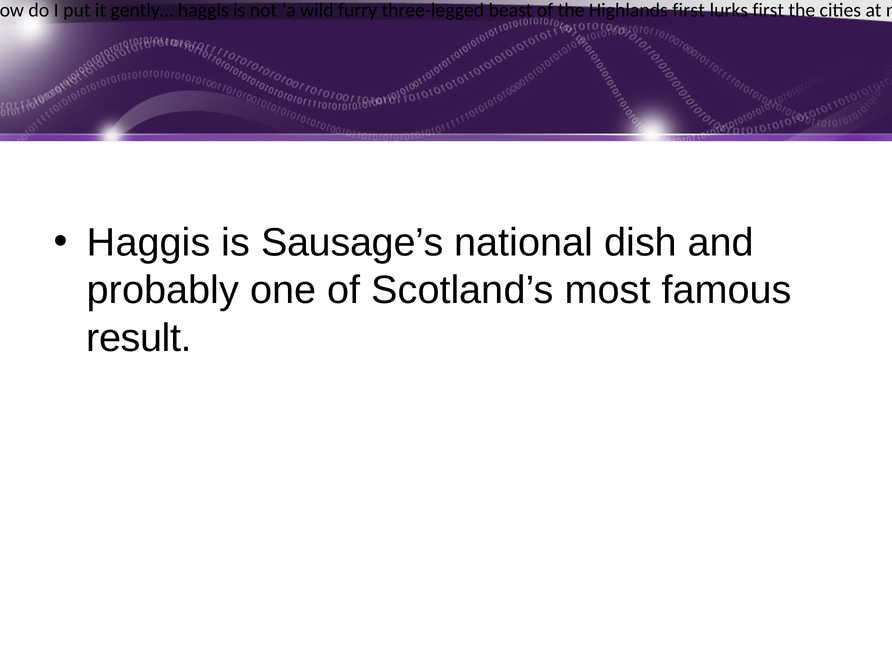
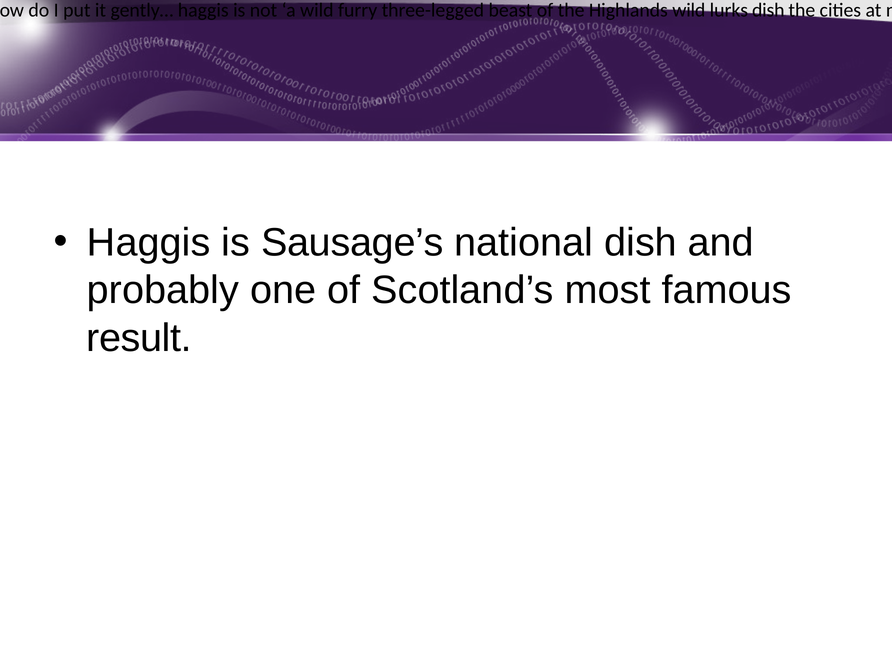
Highlands first: first -> wild (689, 10)
lurks first: first -> dish (768, 10)
